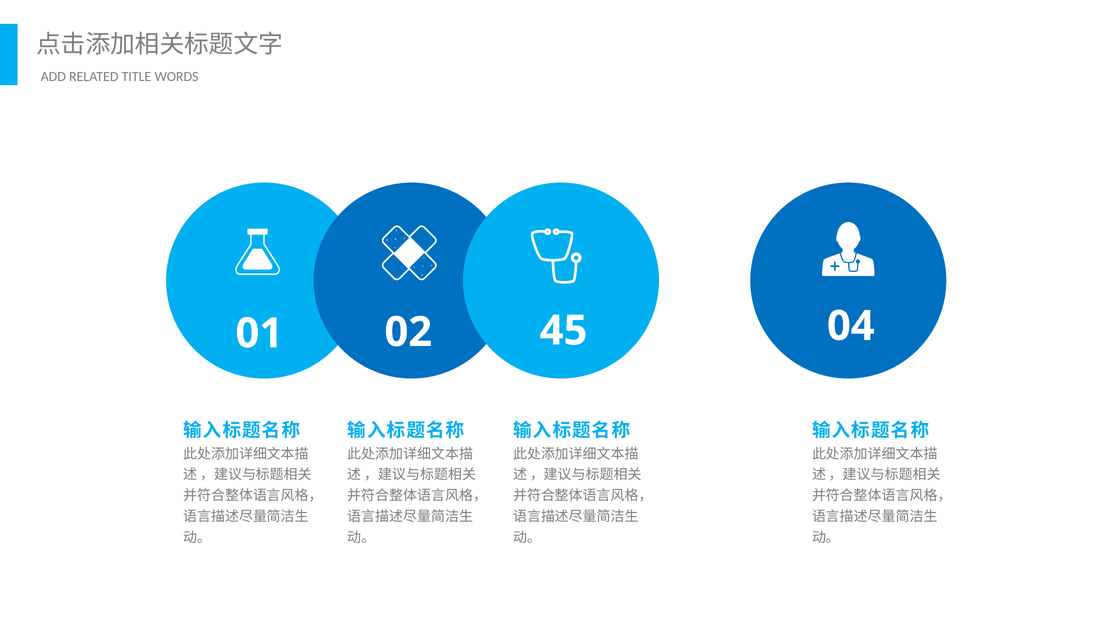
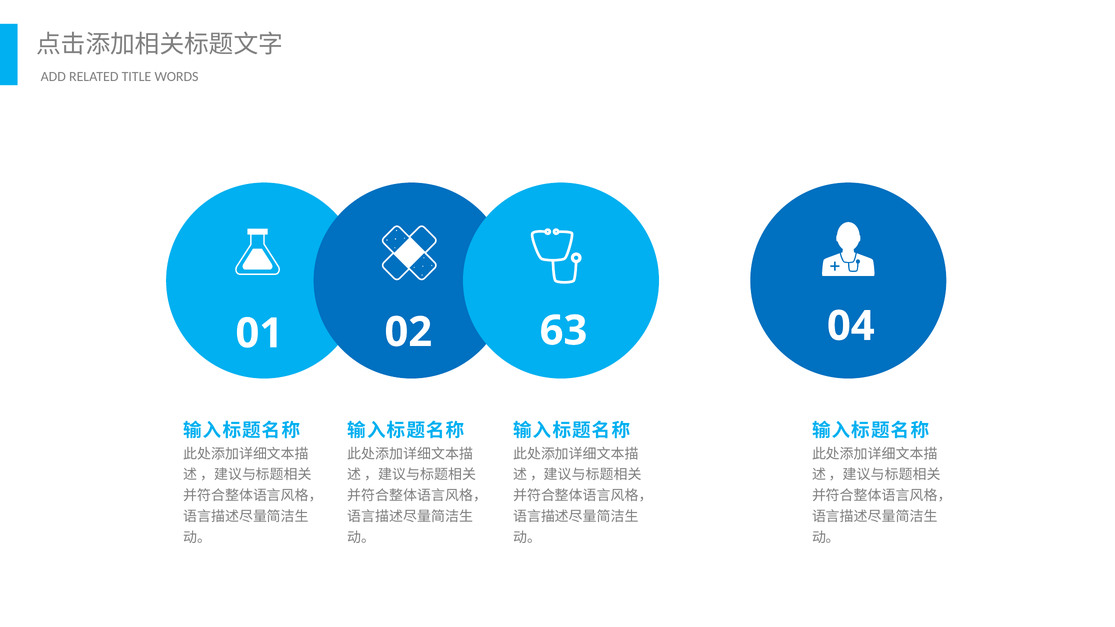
45: 45 -> 63 (564, 331)
